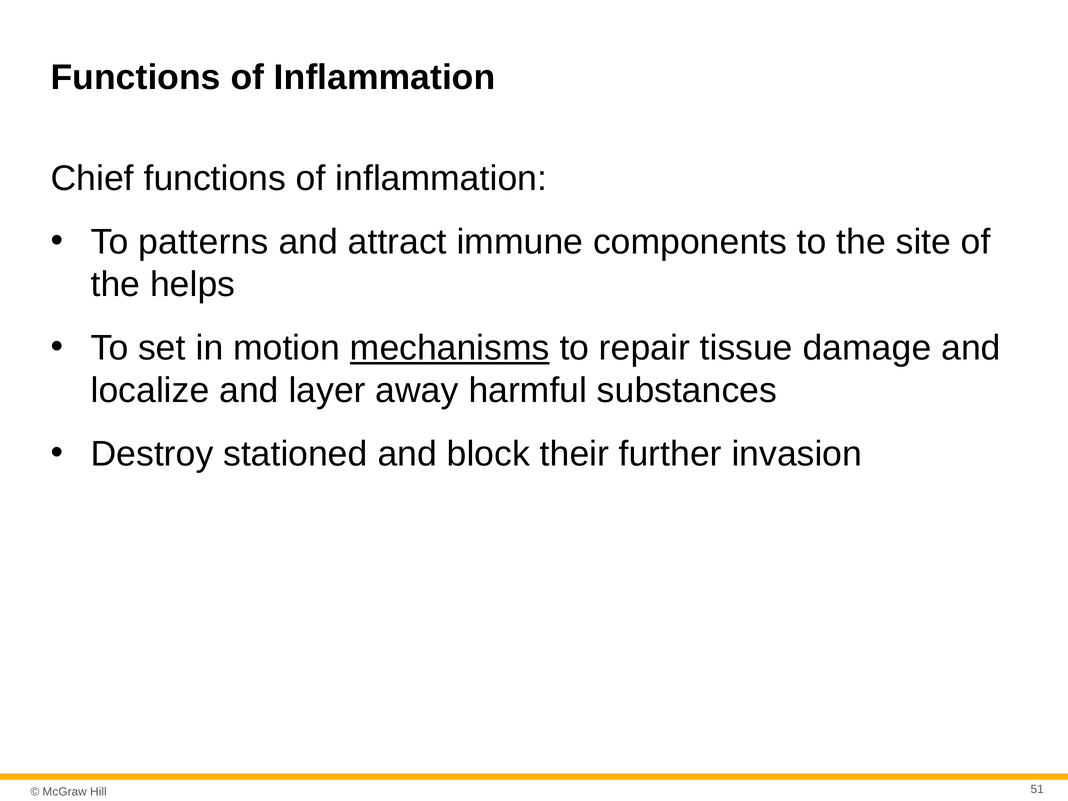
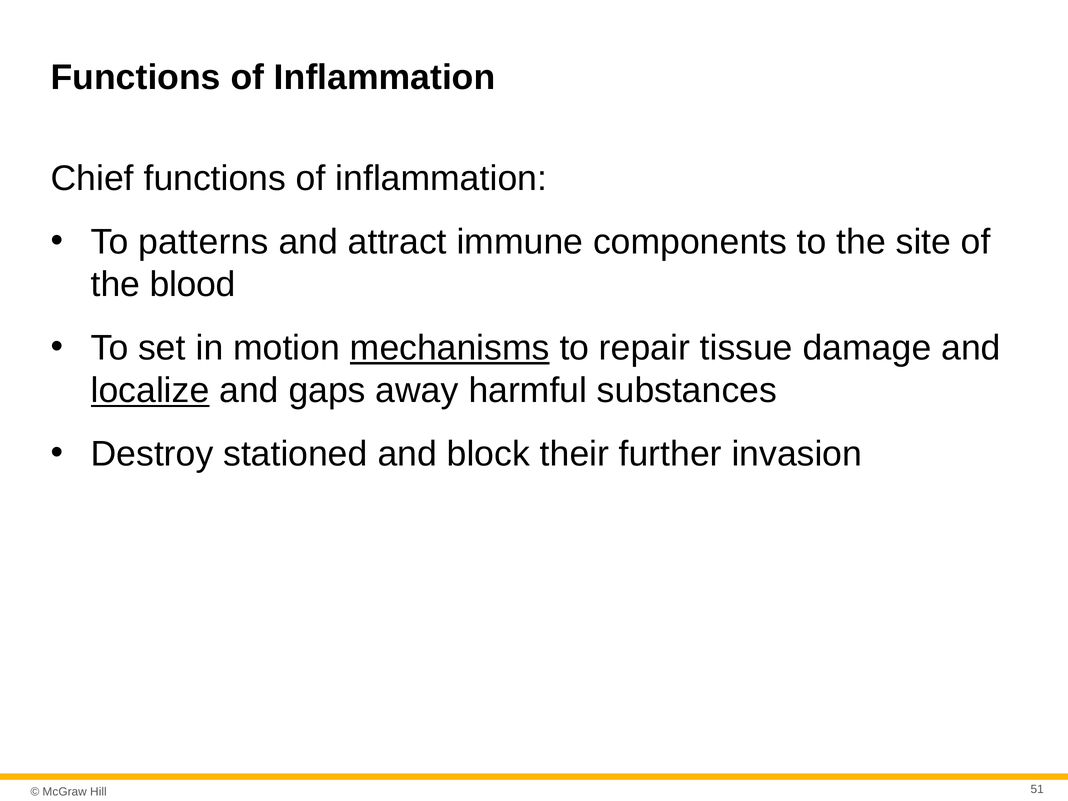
helps: helps -> blood (193, 285)
localize underline: none -> present (150, 391)
layer: layer -> gaps (327, 391)
